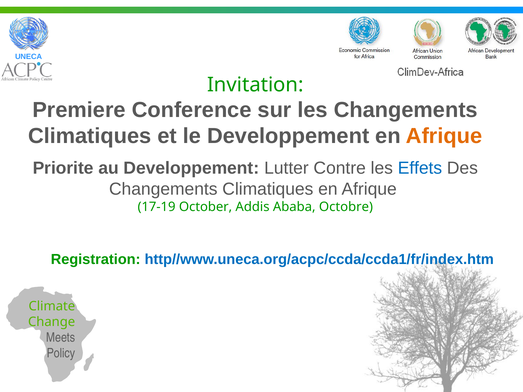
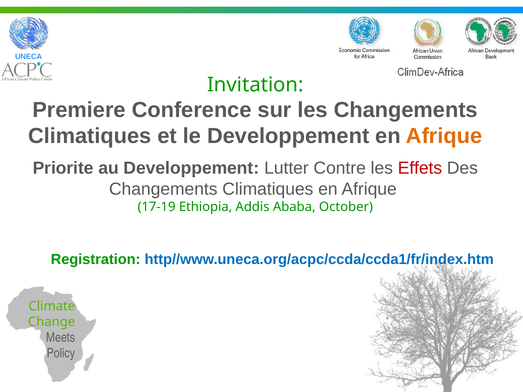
Effets colour: blue -> red (420, 168)
October: October -> Ethiopia (206, 207)
Octobre: Octobre -> October (346, 207)
